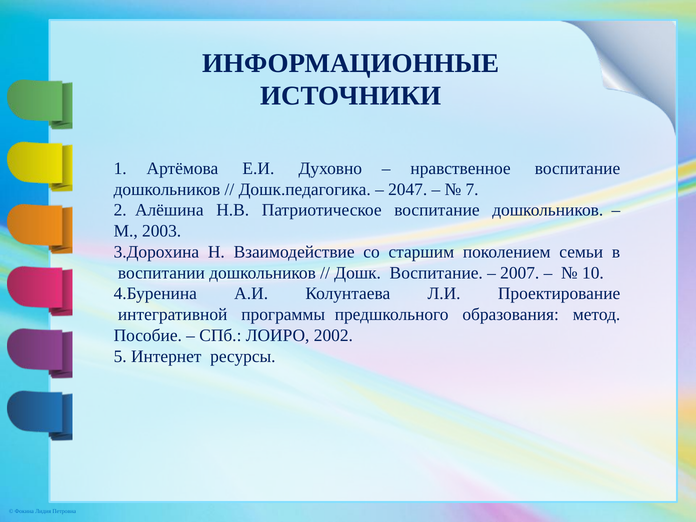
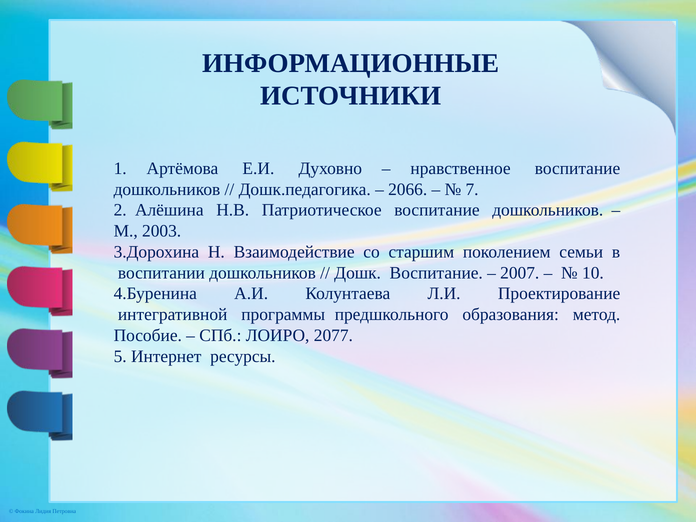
2047: 2047 -> 2066 (408, 189)
2002: 2002 -> 2077 (333, 335)
